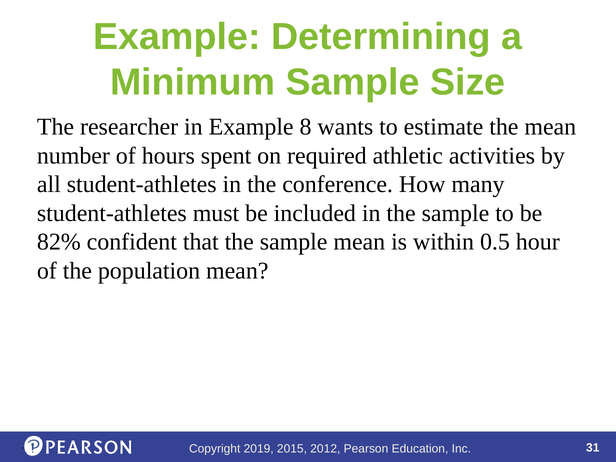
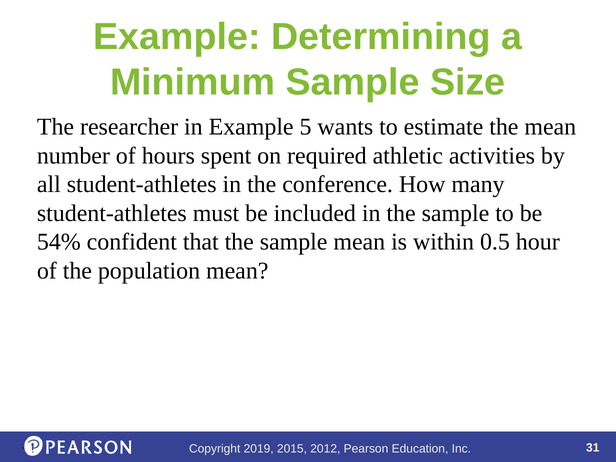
8: 8 -> 5 (306, 127)
82%: 82% -> 54% (59, 242)
